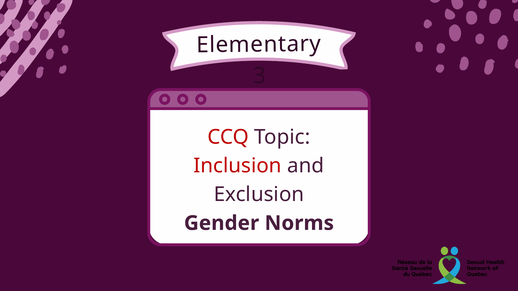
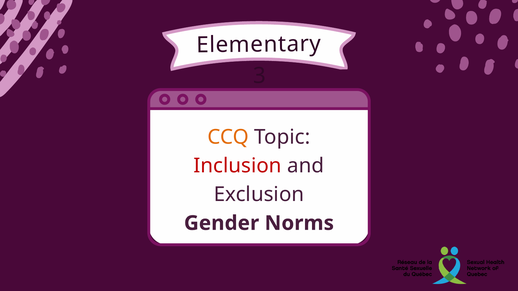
CCQ colour: red -> orange (228, 137)
